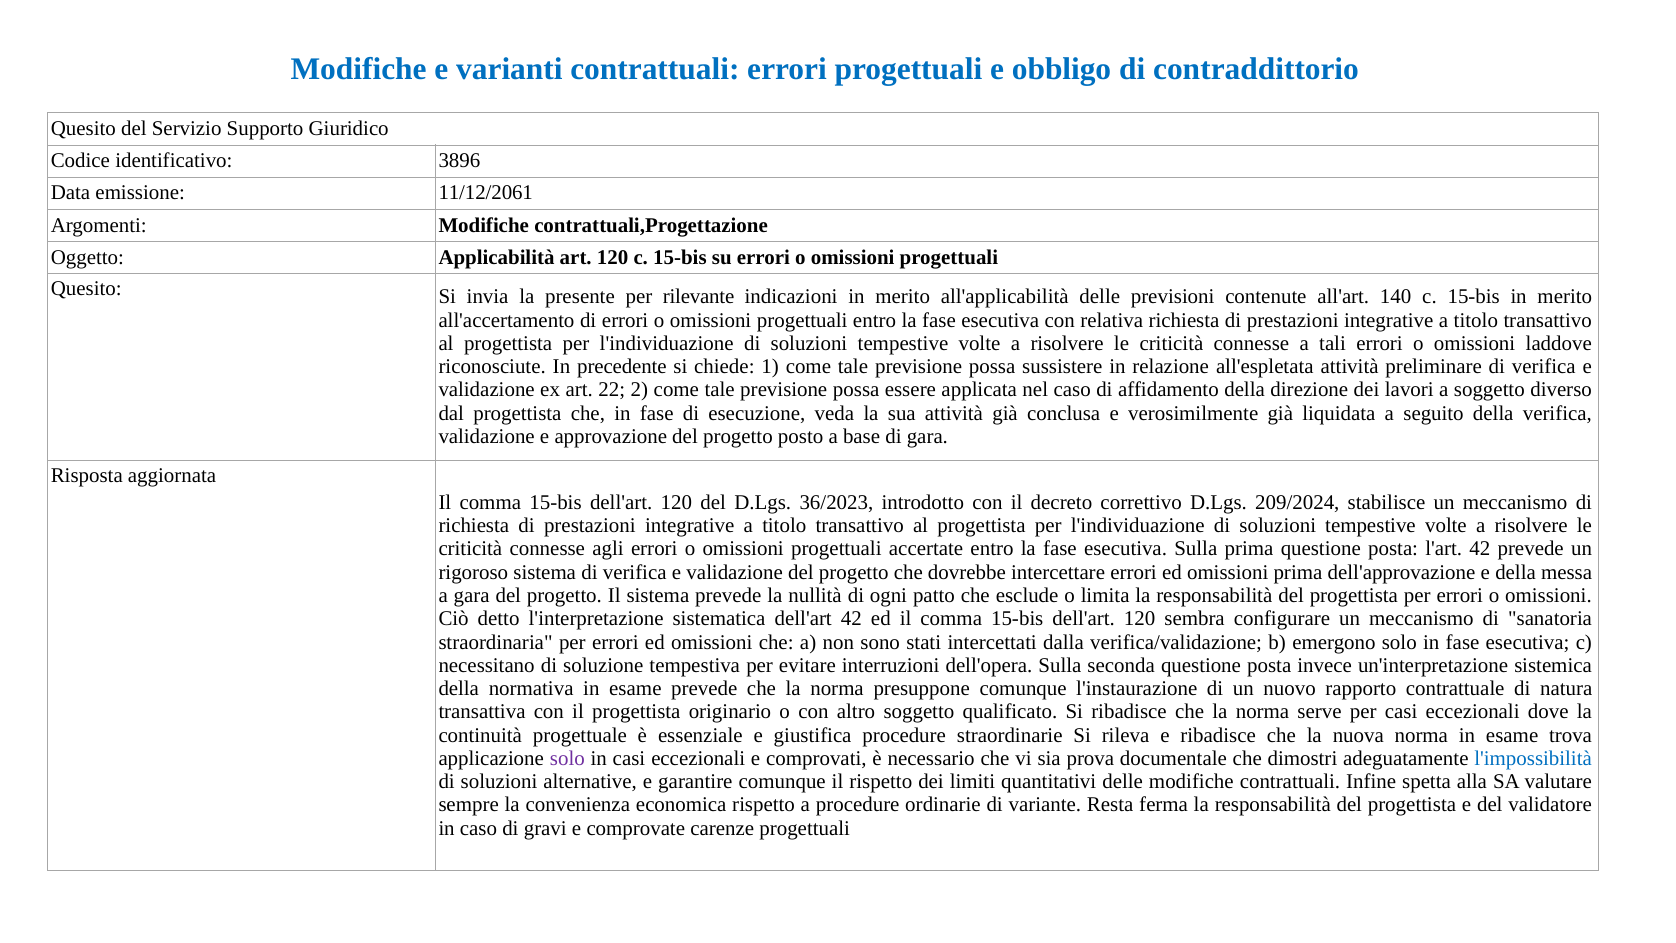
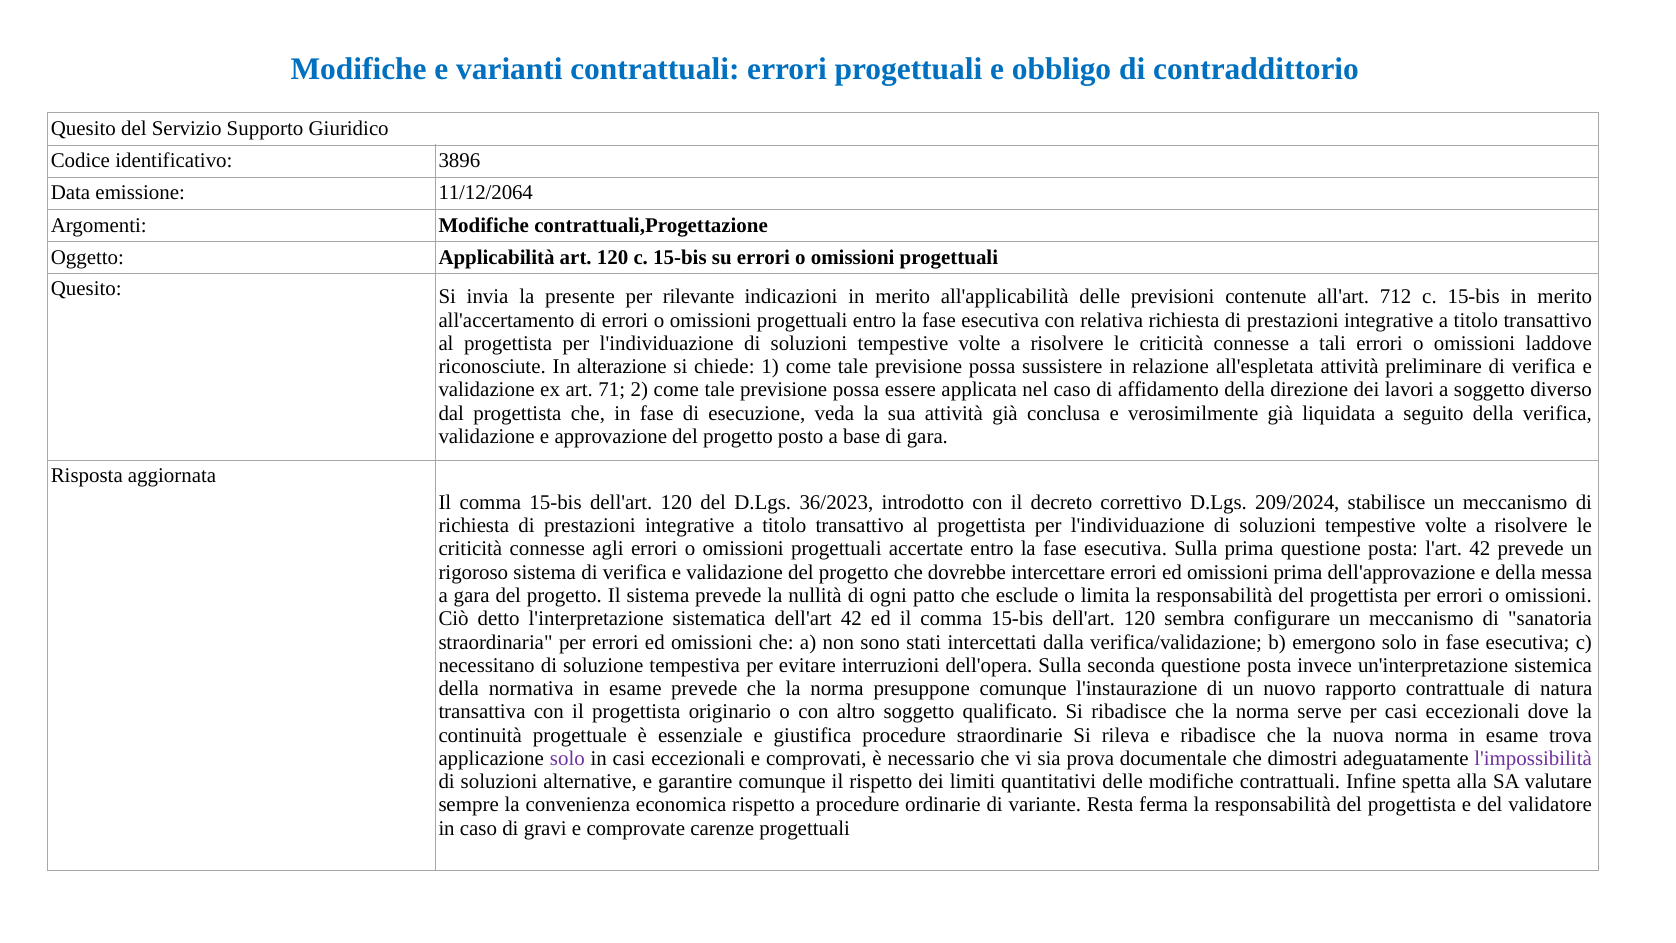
11/12/2061: 11/12/2061 -> 11/12/2064 (486, 193)
140: 140 -> 712 (1396, 297)
precedente: precedente -> alterazione (622, 367)
22: 22 -> 71 (612, 390)
l'impossibilità colour: blue -> purple (1533, 758)
